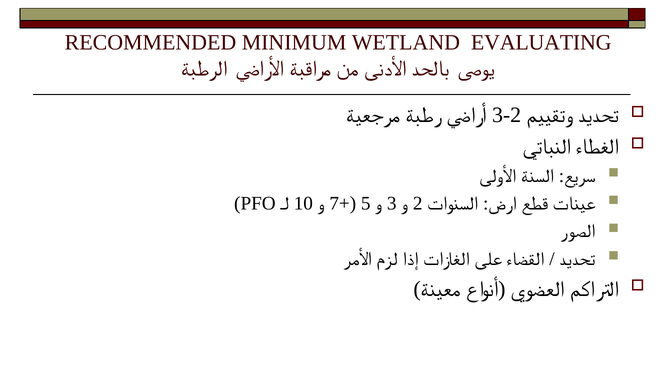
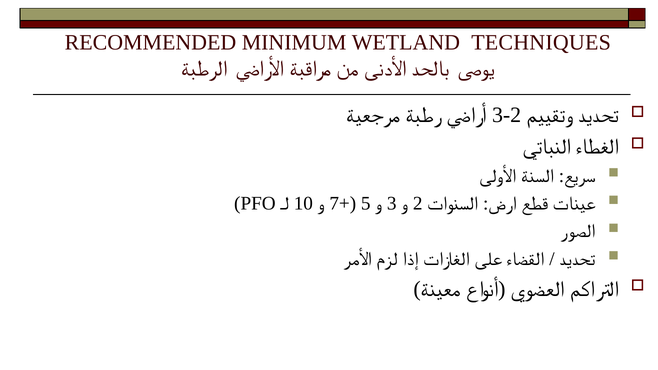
EVALUATING: EVALUATING -> TECHNIQUES (541, 42)
